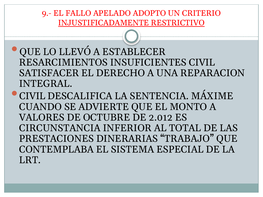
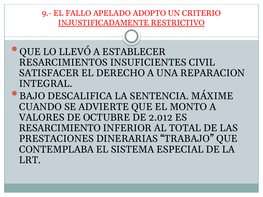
CIVIL: CIVIL -> BAJO (32, 96)
CIRCUNSTANCIA: CIRCUNSTANCIA -> RESARCIMIENTO (60, 128)
